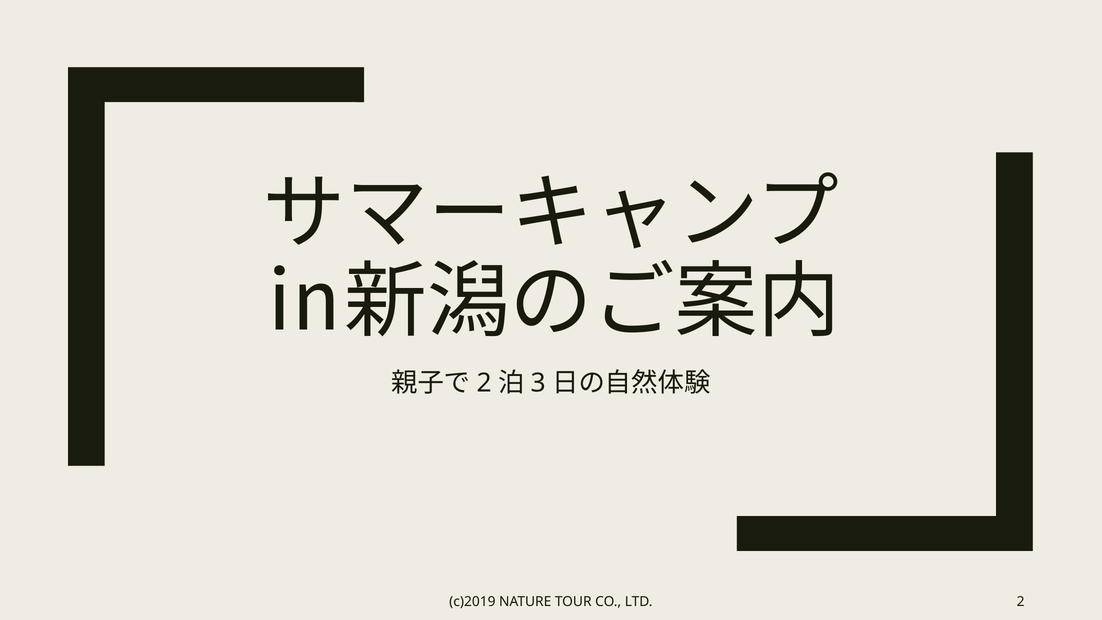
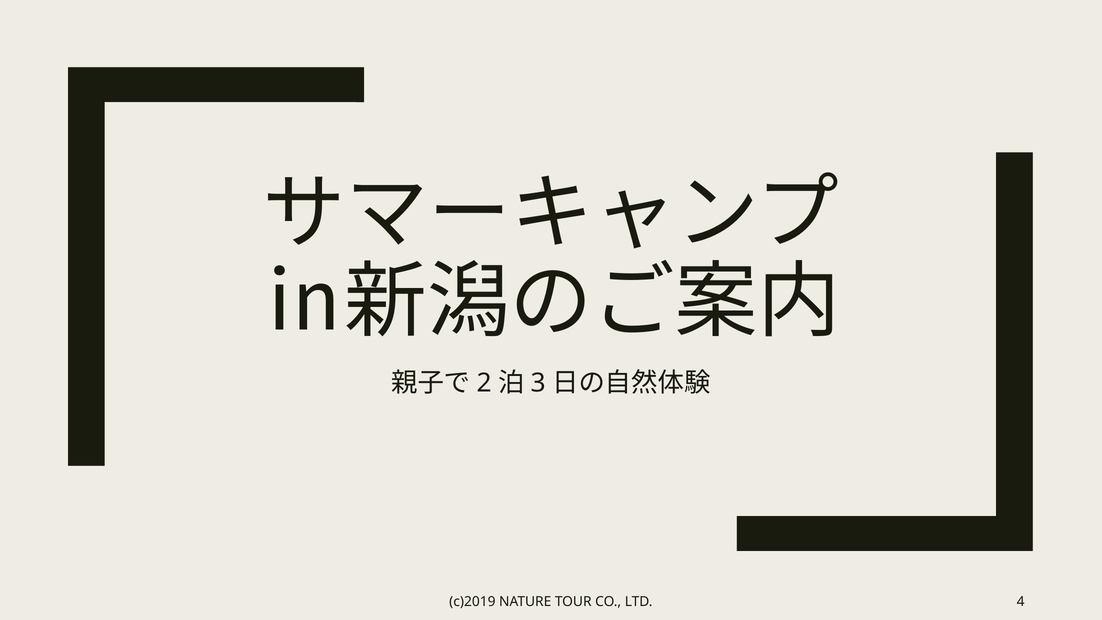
LTD 2: 2 -> 4 (1021, 601)
